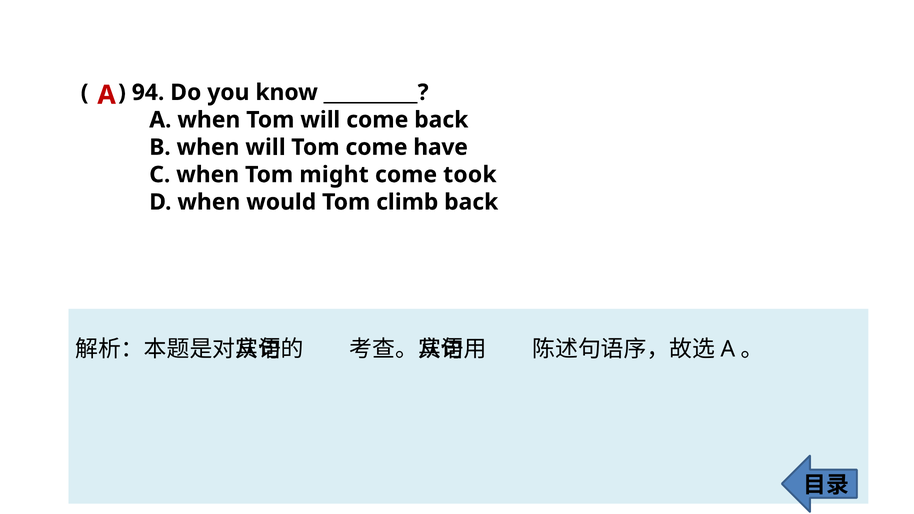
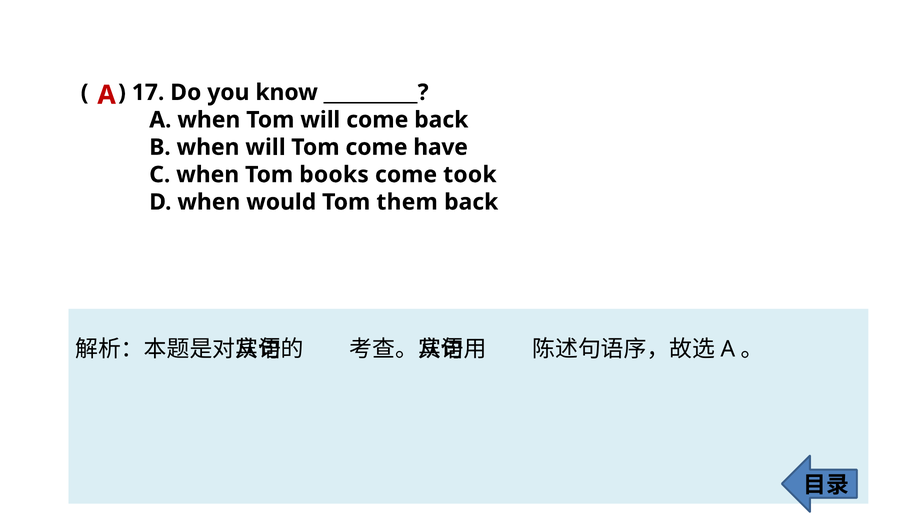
94: 94 -> 17 (148, 92)
might: might -> books (334, 175)
climb: climb -> them (407, 202)
